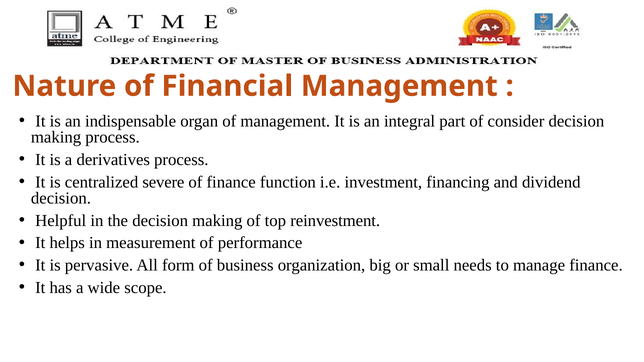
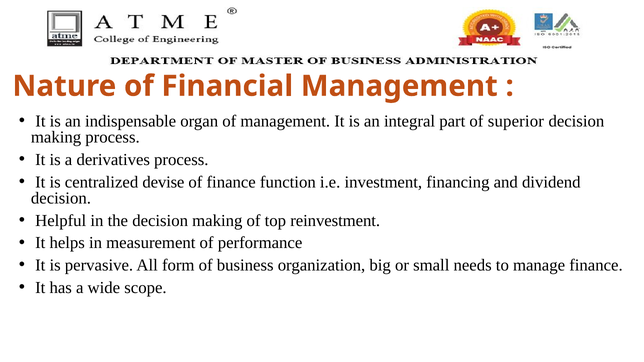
consider: consider -> superior (516, 121)
severe: severe -> devise (163, 182)
